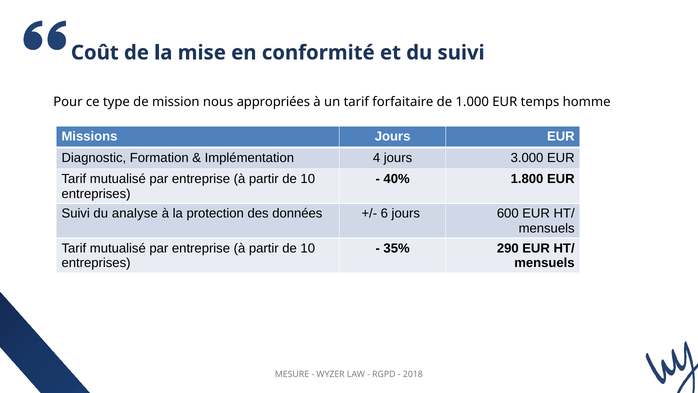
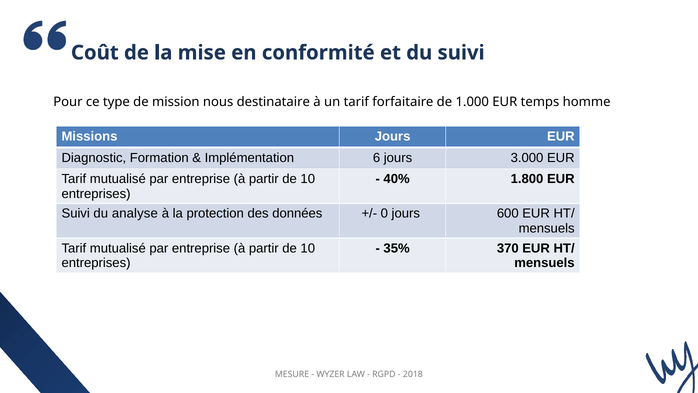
appropriées: appropriées -> destinataire (273, 102)
4: 4 -> 6 (377, 158)
6: 6 -> 0 (384, 213)
290: 290 -> 370 (508, 248)
